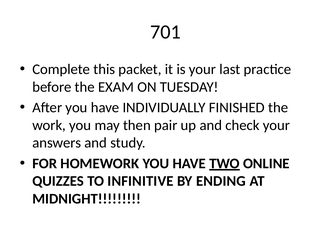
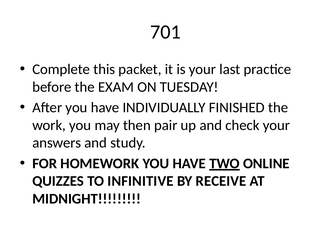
ENDING: ENDING -> RECEIVE (221, 181)
